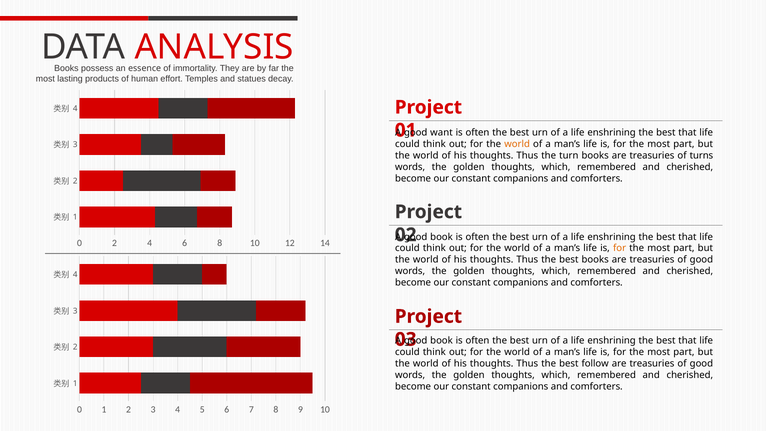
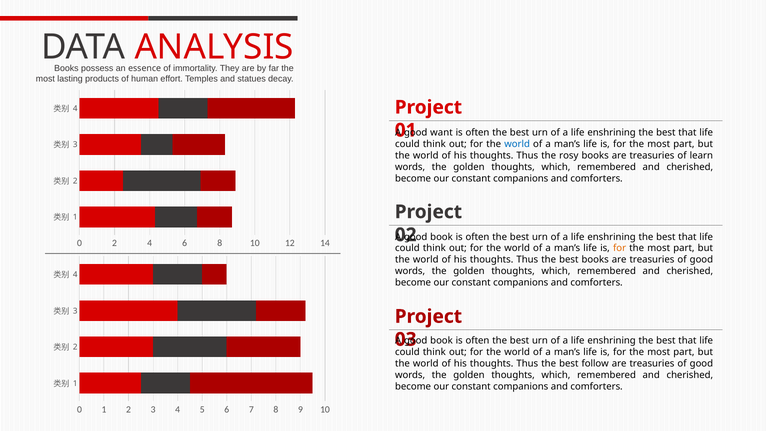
world colour: orange -> blue (517, 144)
turn: turn -> rosy (569, 155)
turns: turns -> learn (701, 155)
